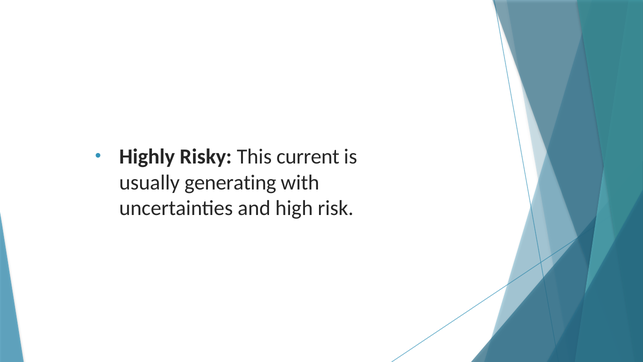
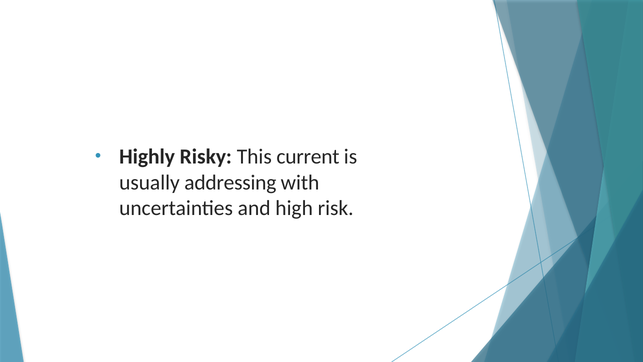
generating: generating -> addressing (230, 182)
